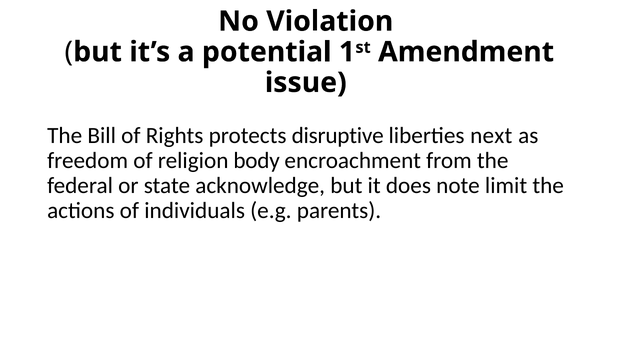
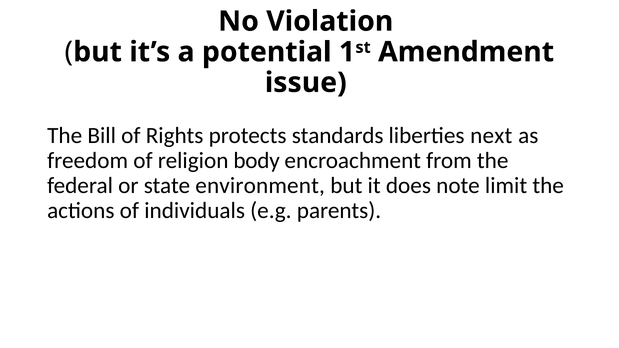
disruptive: disruptive -> standards (338, 136)
acknowledge: acknowledge -> environment (260, 186)
